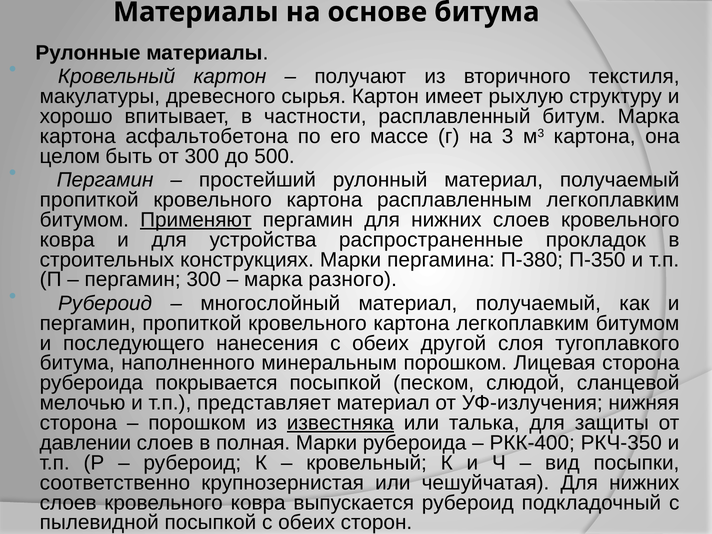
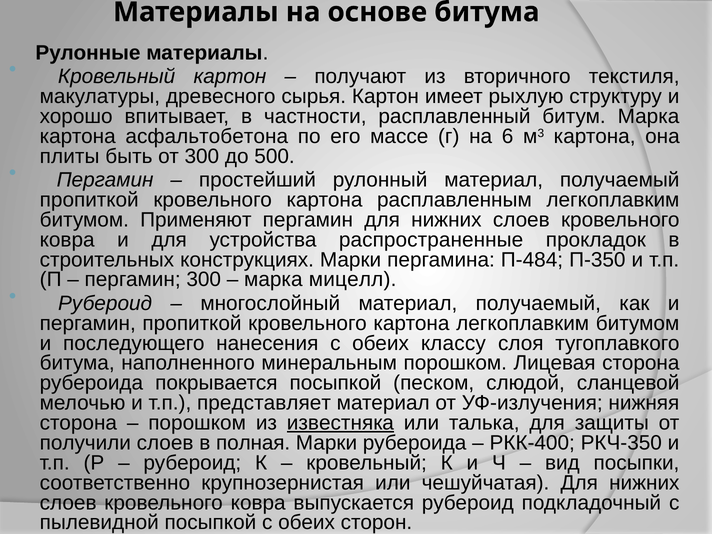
3: 3 -> 6 (508, 136)
целом: целом -> плиты (70, 156)
Применяют underline: present -> none (196, 220)
П-380: П-380 -> П-484 (532, 260)
разного: разного -> мицелл (353, 280)
другой: другой -> классу (453, 343)
давлении: давлении -> получили (85, 443)
